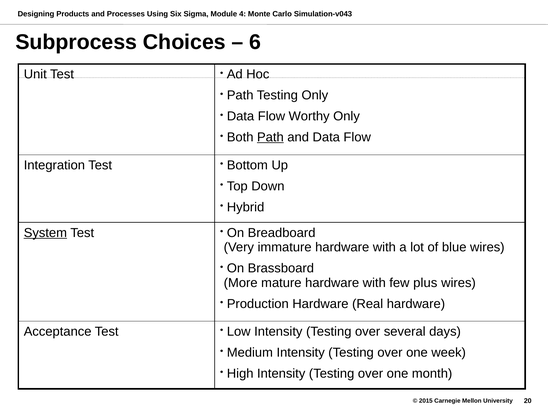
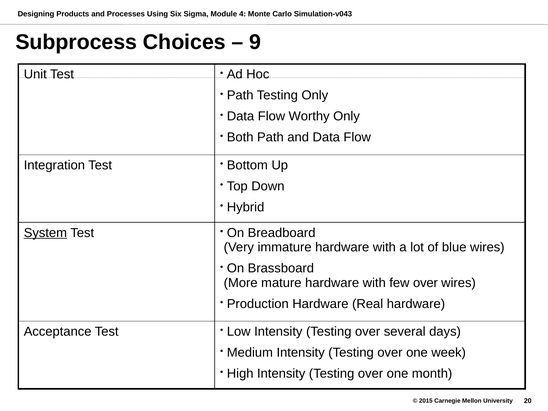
6: 6 -> 9 (255, 42)
Path underline: present -> none (270, 137)
few plus: plus -> over (425, 283)
